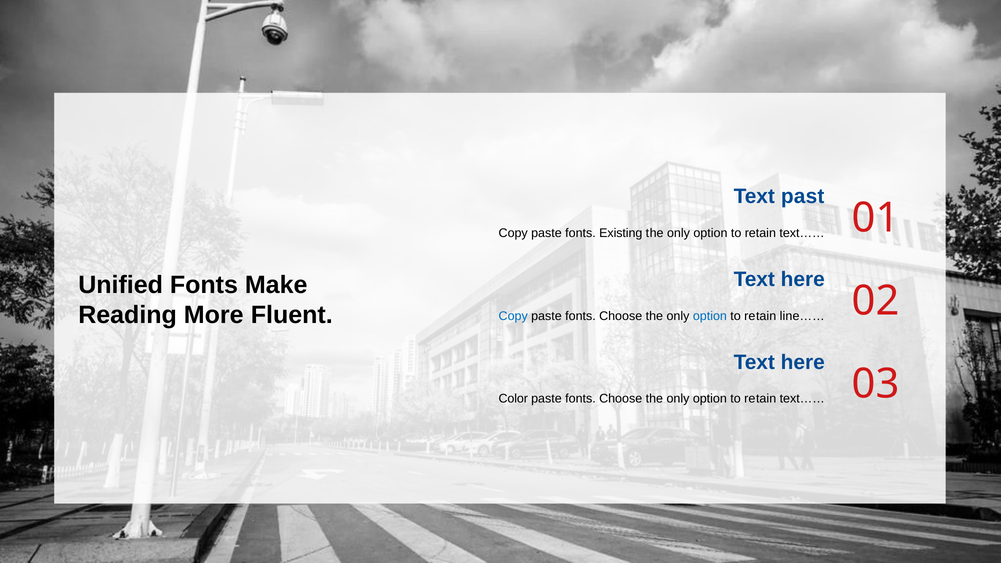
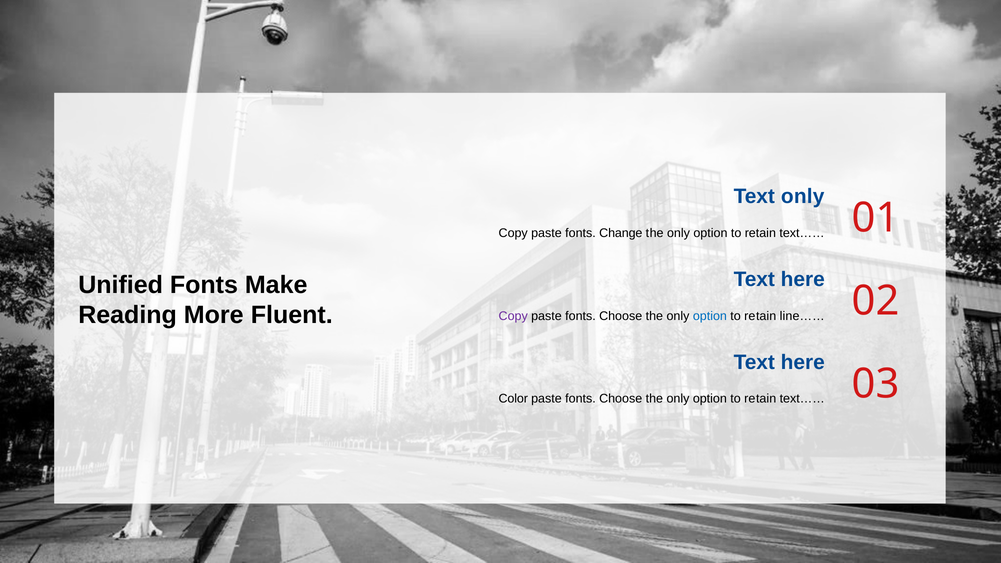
Text past: past -> only (803, 197)
Existing: Existing -> Change (621, 233)
Copy colour: blue -> purple (513, 316)
